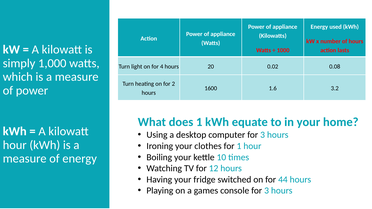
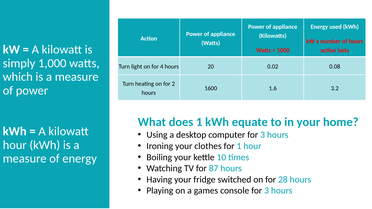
12: 12 -> 87 (214, 169)
44: 44 -> 28 (283, 180)
